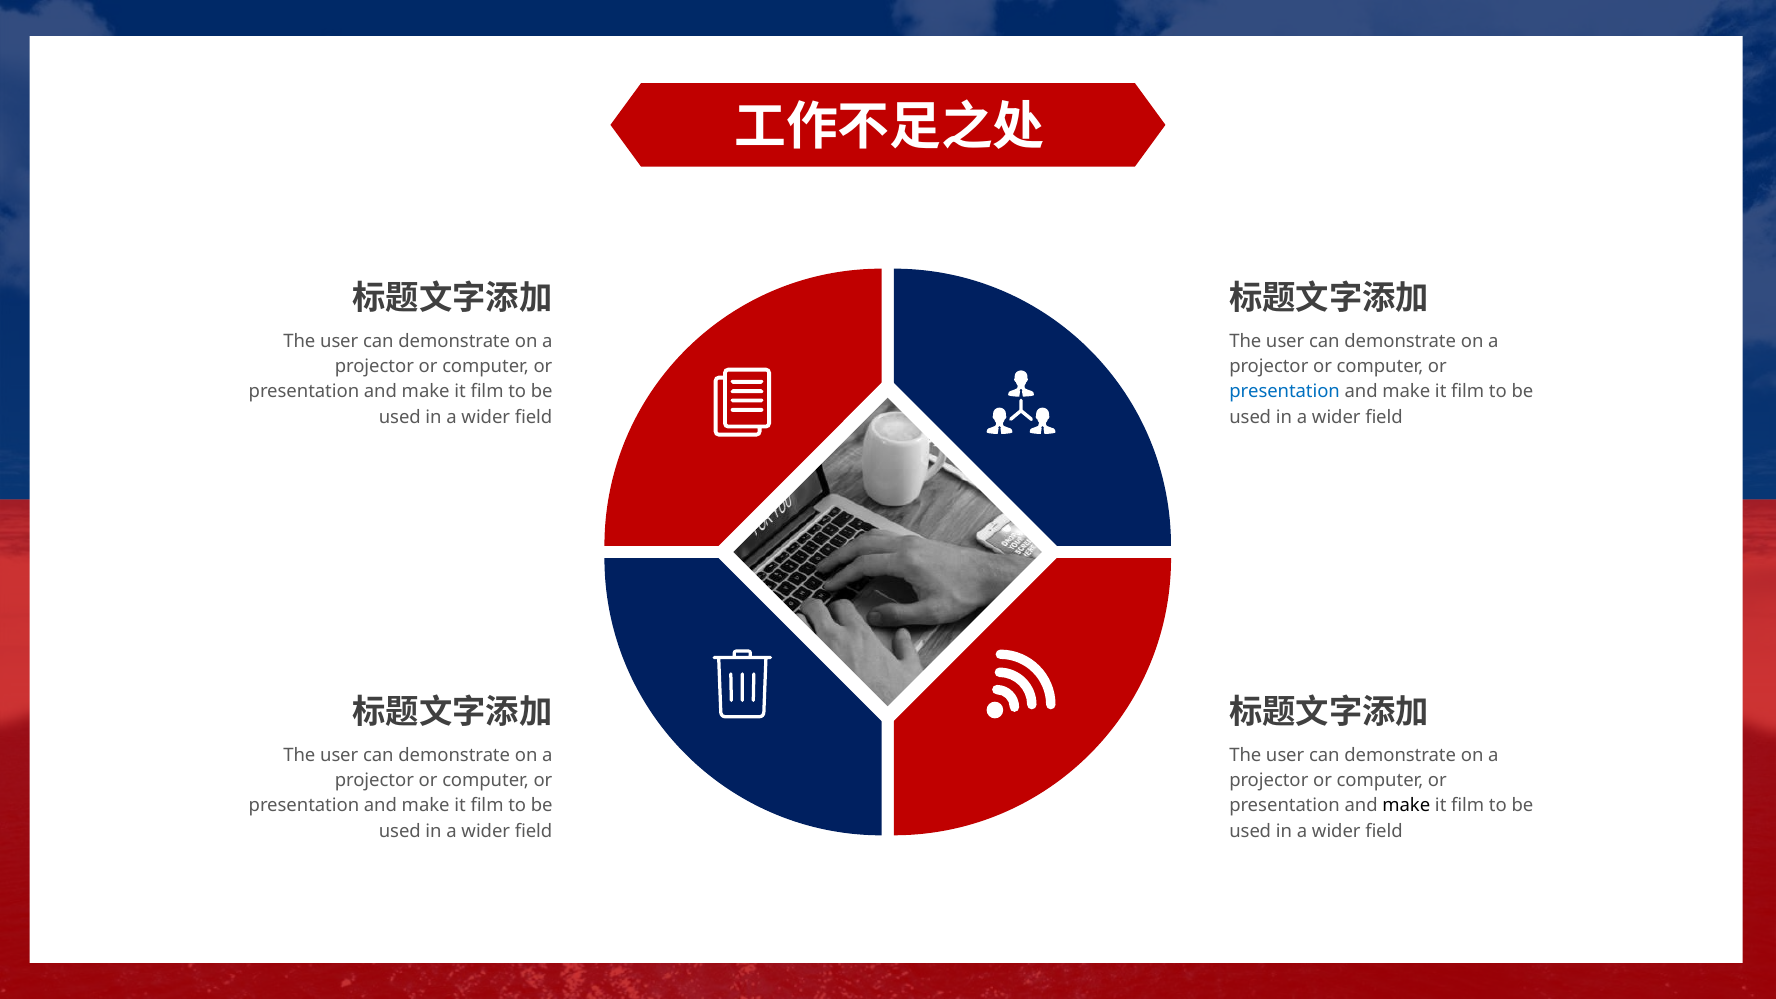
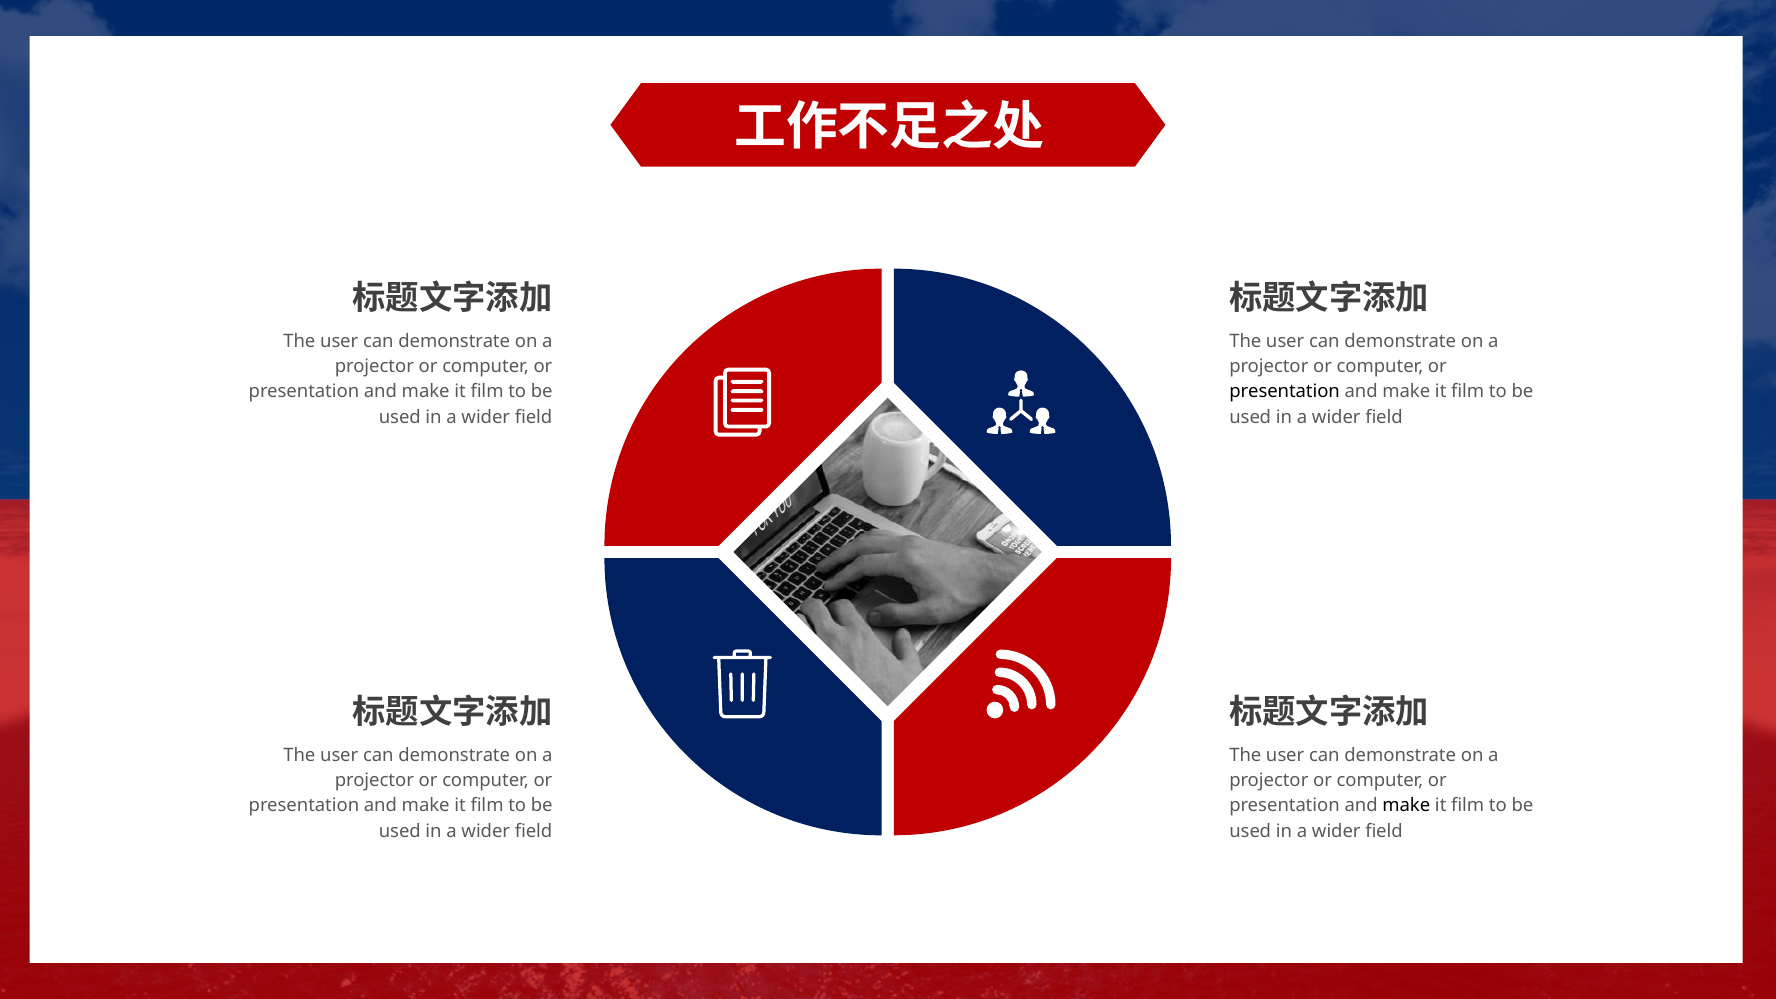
presentation colour: blue -> black (1285, 392)
